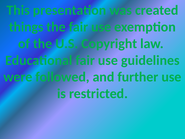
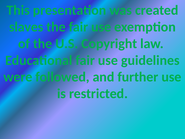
things: things -> slaves (26, 27)
